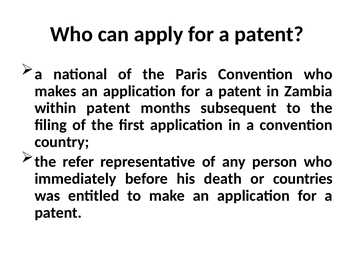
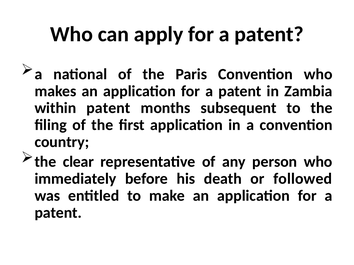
refer: refer -> clear (78, 162)
countries: countries -> followed (303, 179)
